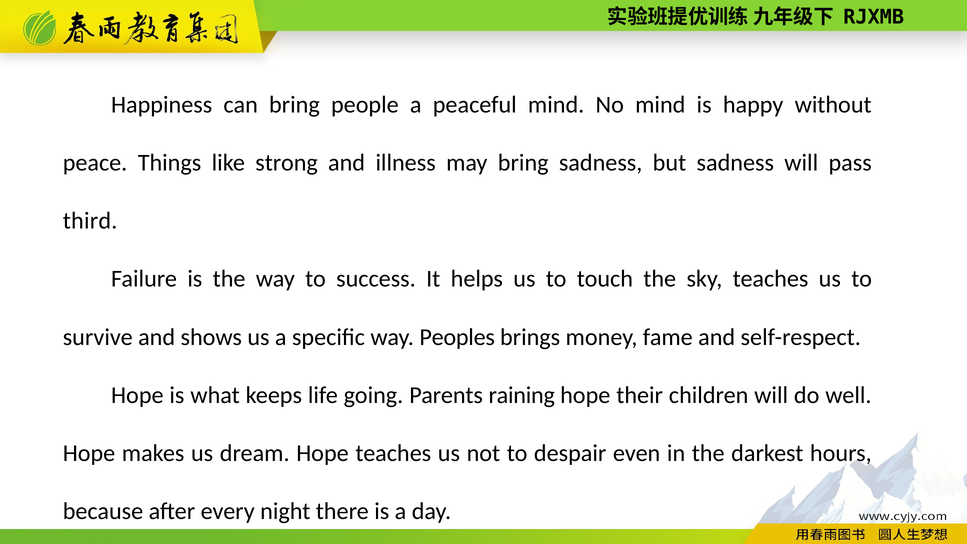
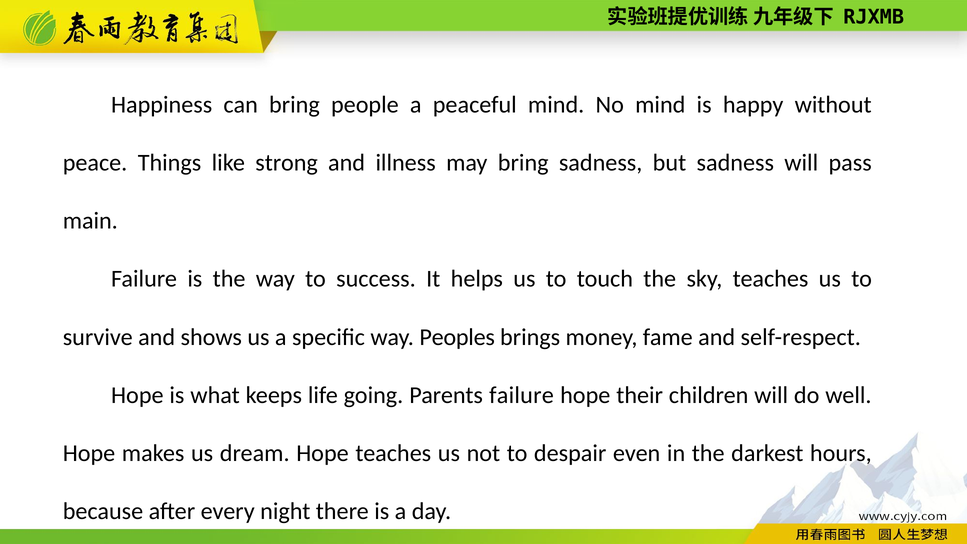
third: third -> main (90, 221)
Parents raining: raining -> failure (521, 395)
